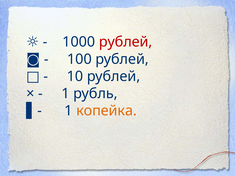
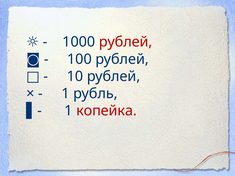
копейка colour: orange -> red (106, 111)
